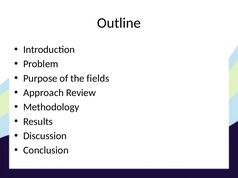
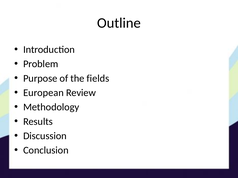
Approach: Approach -> European (43, 93)
